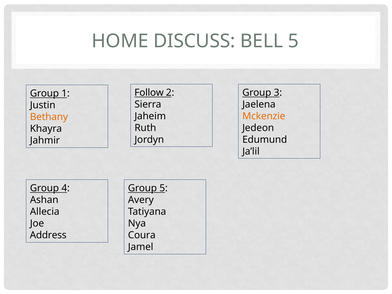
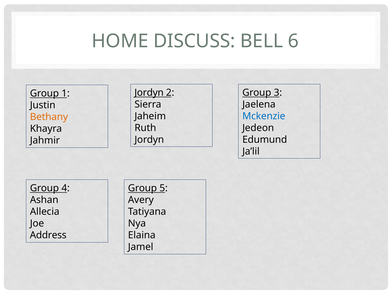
BELL 5: 5 -> 6 (293, 41)
Follow: Follow -> Jordyn (149, 93)
Mckenzie colour: orange -> blue (264, 116)
Coura: Coura -> Elaina (142, 235)
